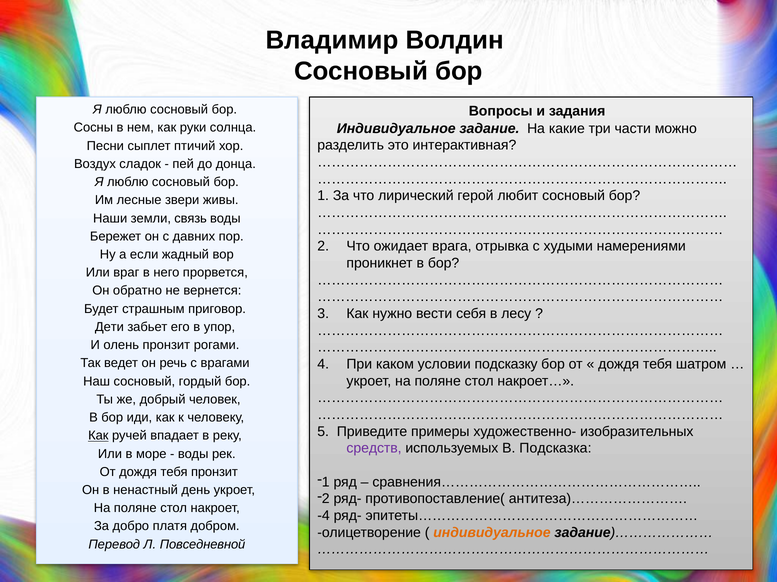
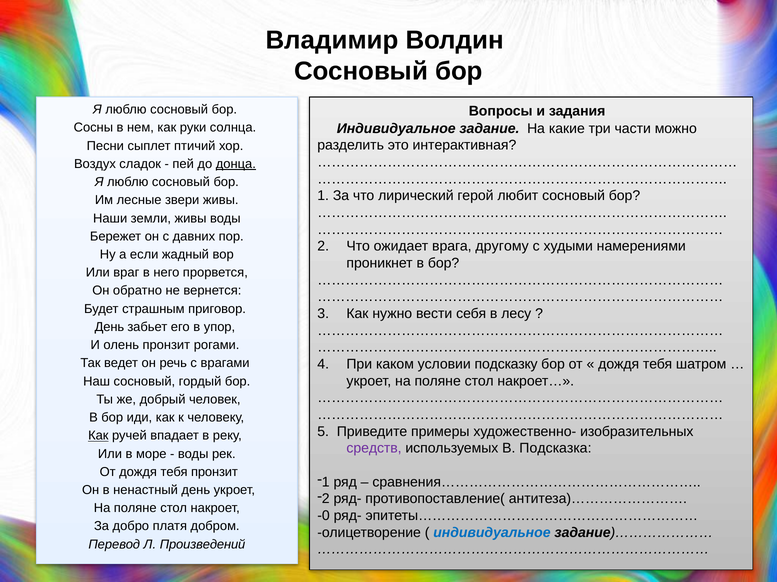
донца underline: none -> present (236, 164)
земли связь: связь -> живы (191, 219)
отрывка: отрывка -> другому (502, 247)
Дети: Дети -> День (109, 327)
-4: -4 -> -0 (324, 516)
индивидуальное colour: orange -> blue (492, 533)
Повседневной: Повседневной -> Произведений (203, 545)
